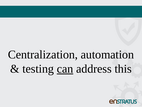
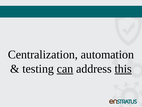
this underline: none -> present (123, 68)
